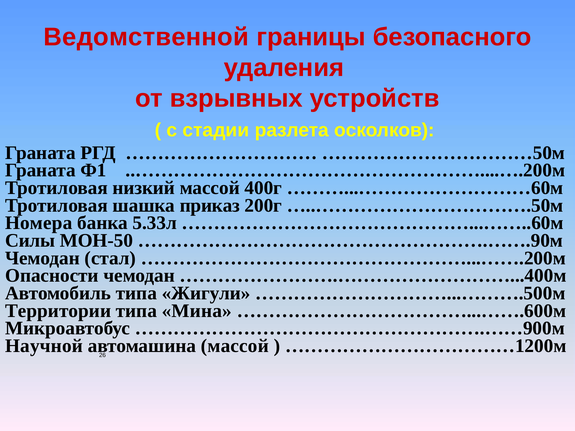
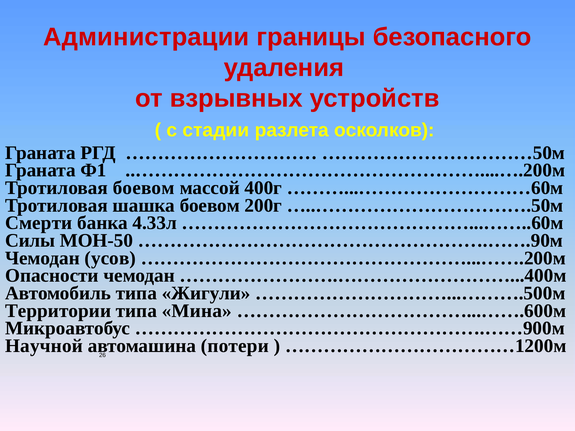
Ведомственной: Ведомственной -> Администрации (146, 37)
Тротиловая низкий: низкий -> боевом (144, 188)
шашка приказ: приказ -> боевом (210, 206)
Номера: Номера -> Смерти (39, 223)
5.33л: 5.33л -> 4.33л (155, 223)
стал: стал -> усов (110, 258)
массой: массой -> потери (235, 346)
